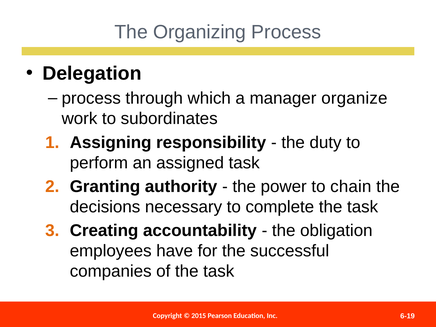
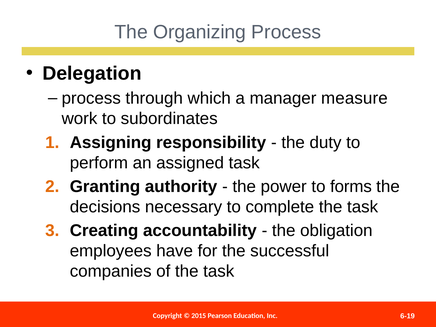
organize: organize -> measure (354, 98)
chain: chain -> forms (351, 187)
